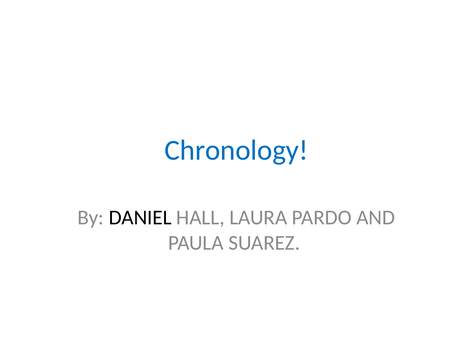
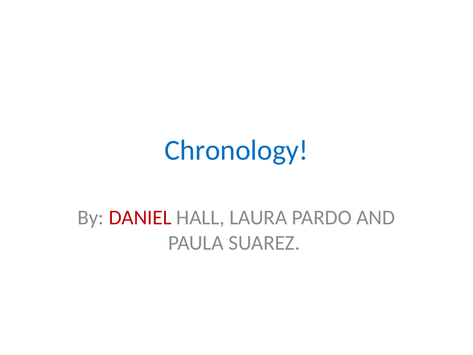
DANIEL colour: black -> red (140, 217)
